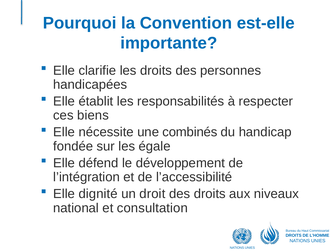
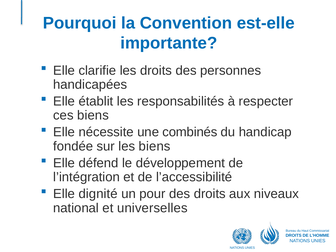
les égale: égale -> biens (155, 146)
droit: droit -> pour (152, 194)
consultation: consultation -> universelles (152, 208)
